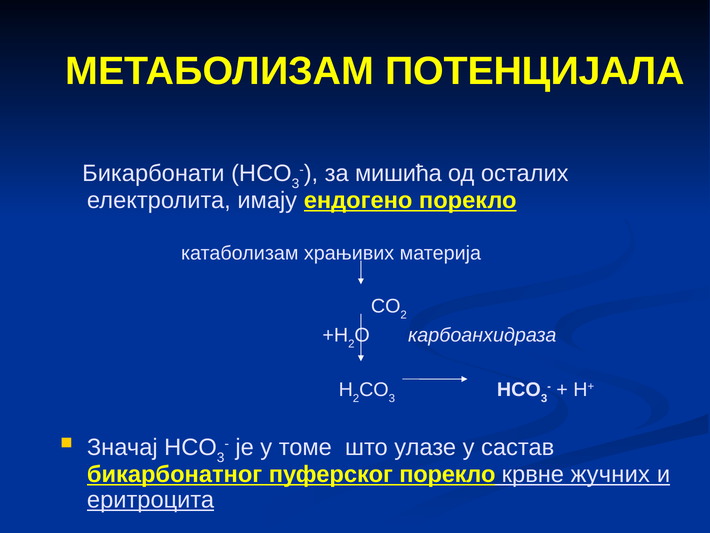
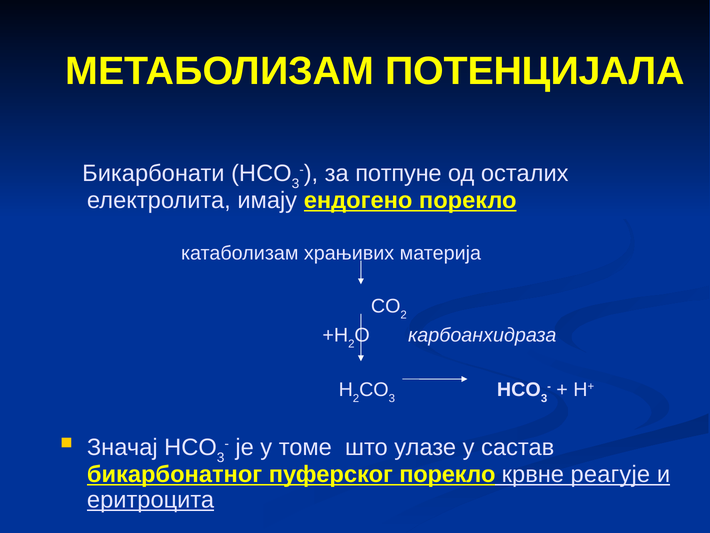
мишића: мишића -> потпуне (398, 173)
жучних: жучних -> реагује (610, 474)
